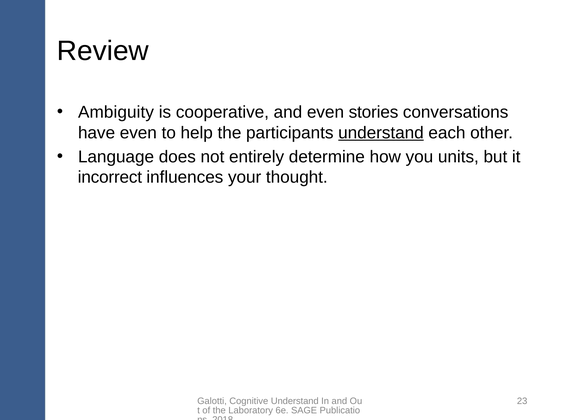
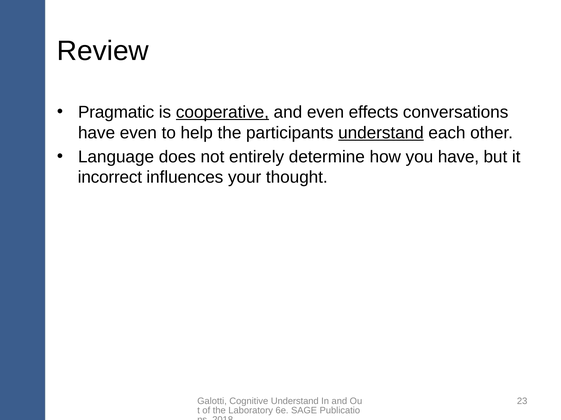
Ambiguity: Ambiguity -> Pragmatic (116, 112)
cooperative underline: none -> present (222, 112)
stories: stories -> effects (374, 112)
you units: units -> have (458, 157)
